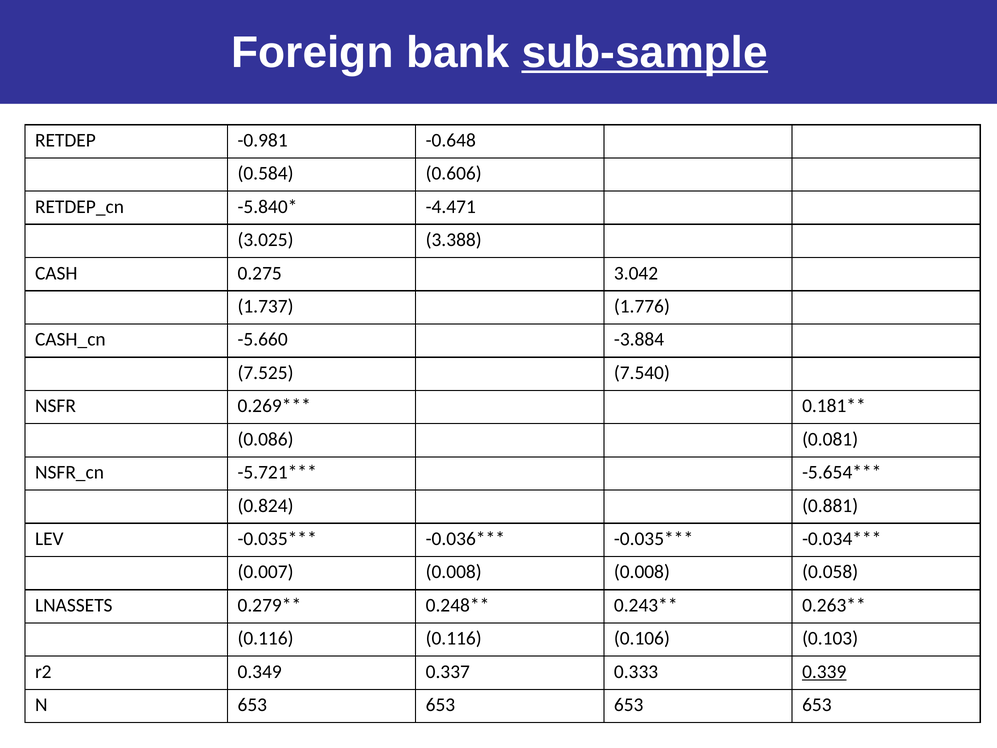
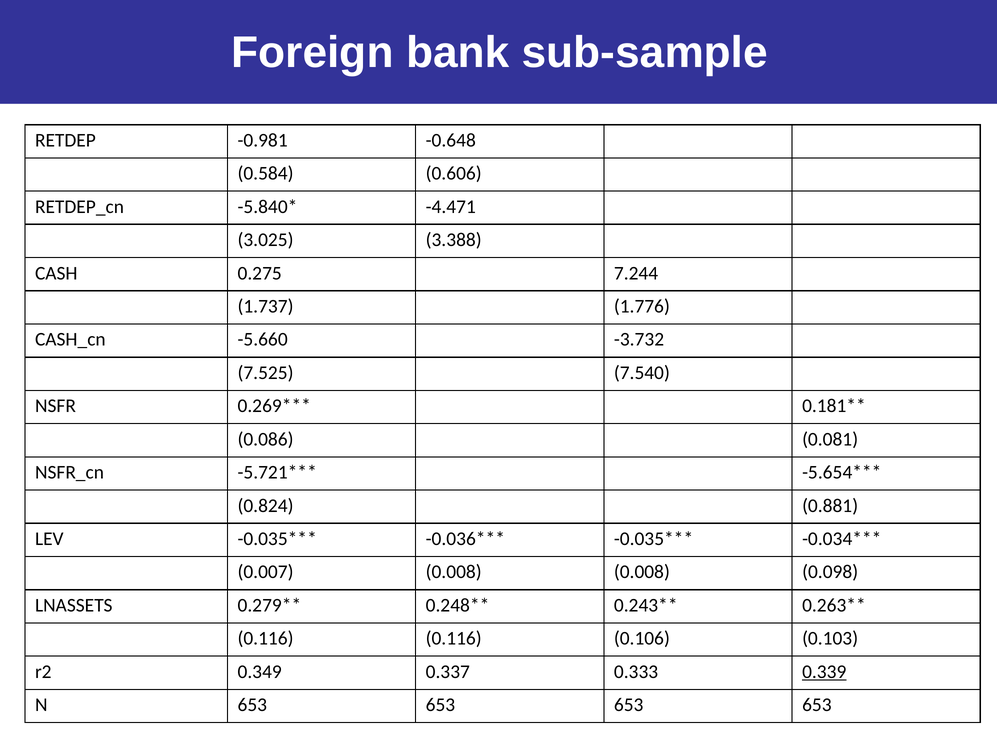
sub-sample underline: present -> none (645, 53)
3.042: 3.042 -> 7.244 (636, 273)
-3.884: -3.884 -> -3.732 (639, 339)
0.058: 0.058 -> 0.098 (830, 572)
